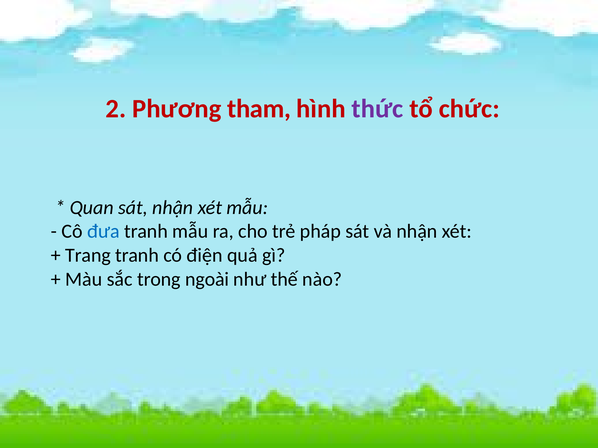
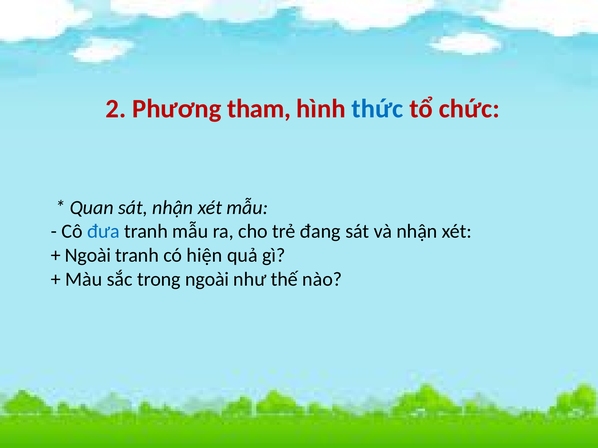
thức colour: purple -> blue (378, 109)
pháp: pháp -> đang (320, 232)
Trang: Trang -> Ngoài (88, 256)
điện: điện -> hiện (205, 256)
